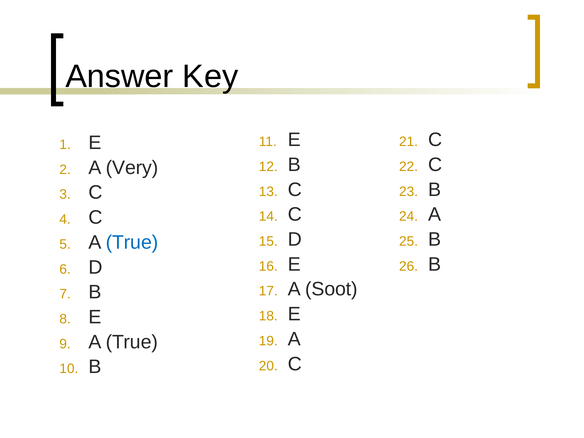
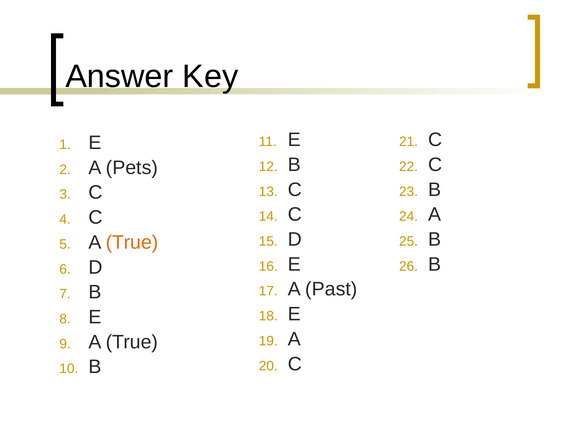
Very: Very -> Pets (132, 168)
True colour: blue -> orange (132, 242)
Soot: Soot -> Past (331, 289)
